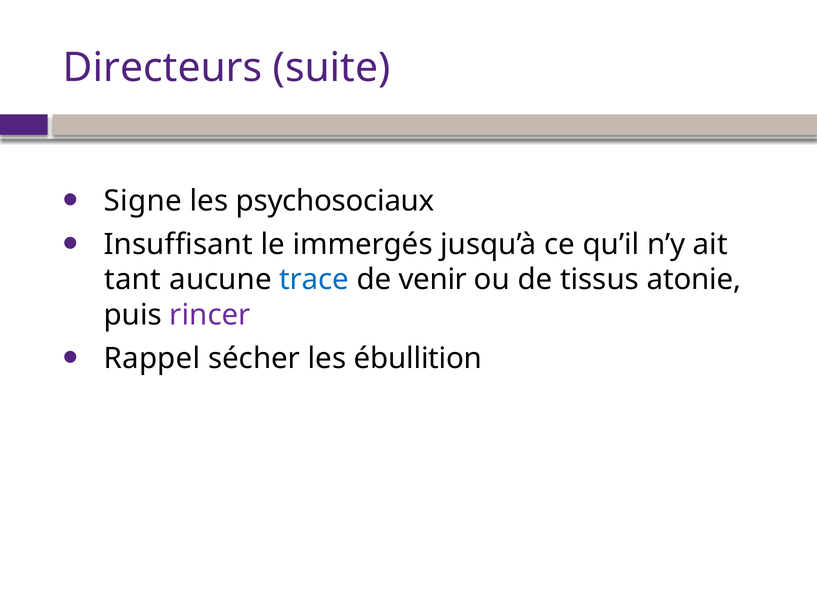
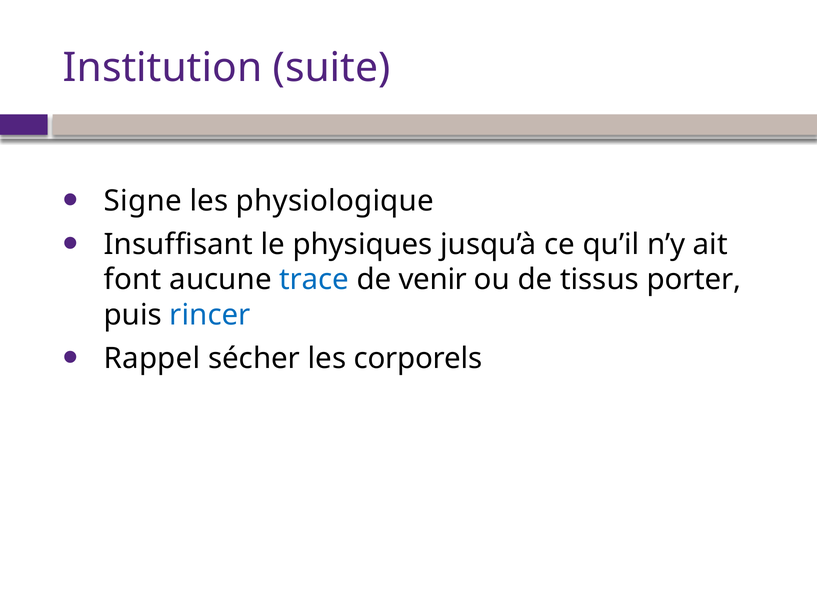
Directeurs: Directeurs -> Institution (163, 68)
psychosociaux: psychosociaux -> physiologique (335, 201)
immergés: immergés -> physiques (363, 244)
tant: tant -> font (133, 280)
atonie: atonie -> porter (694, 280)
rincer colour: purple -> blue (210, 315)
ébullition: ébullition -> corporels (418, 358)
